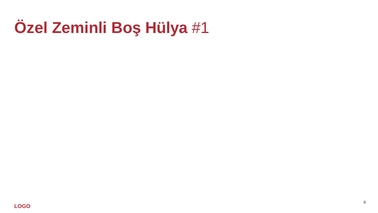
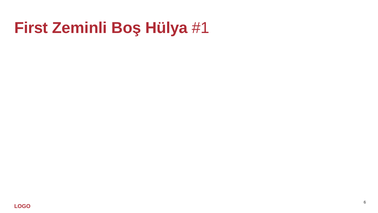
Özel: Özel -> First (31, 28)
